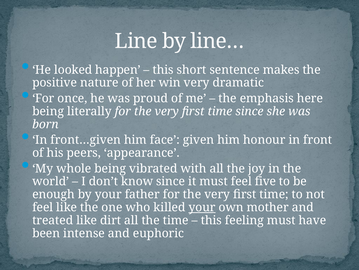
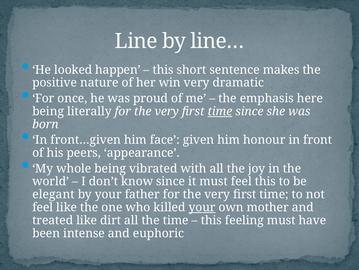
time underline: none -> present (220, 111)
feel five: five -> this (265, 181)
enough: enough -> elegant (53, 194)
